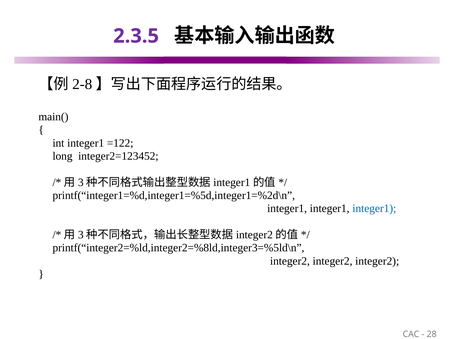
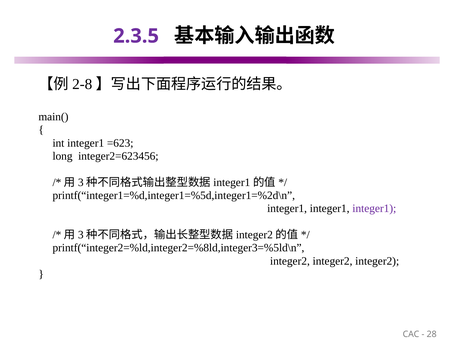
=122: =122 -> =623 (120, 143)
integer2=123452: integer2=123452 -> integer2=623456 (118, 156)
integer1 colour: blue -> purple (374, 209)
